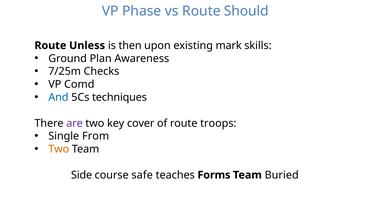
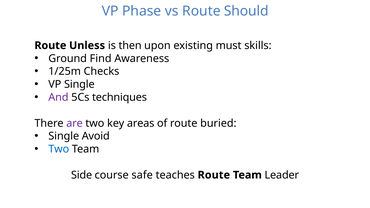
mark: mark -> must (229, 46)
Plan: Plan -> Find (101, 58)
7/25m: 7/25m -> 1/25m (65, 71)
VP Comd: Comd -> Single (79, 84)
And colour: blue -> purple (58, 97)
cover: cover -> areas (141, 123)
troops: troops -> buried (218, 123)
From: From -> Avoid (96, 136)
Two colour: orange -> blue (59, 149)
teaches Forms: Forms -> Route (214, 175)
Buried: Buried -> Leader (282, 175)
